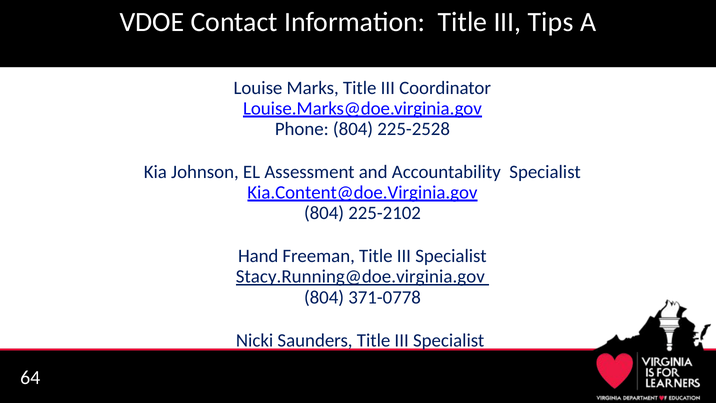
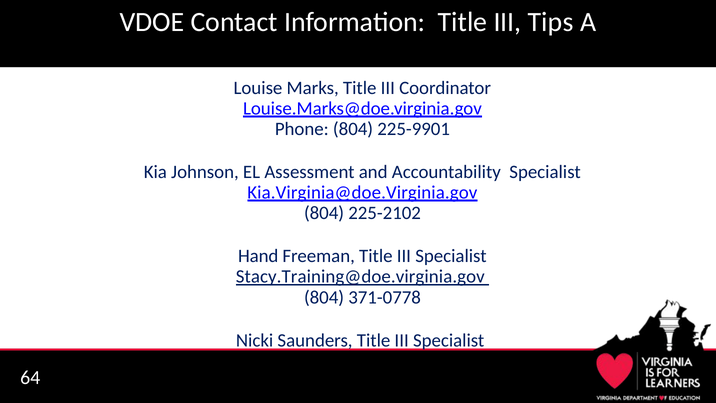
225-2528: 225-2528 -> 225-9901 (414, 129)
Kia.Content@doe.Virginia.gov: Kia.Content@doe.Virginia.gov -> Kia.Virginia@doe.Virginia.gov (362, 192)
Stacy.Running@doe.virginia.gov: Stacy.Running@doe.virginia.gov -> Stacy.Training@doe.virginia.gov (360, 276)
